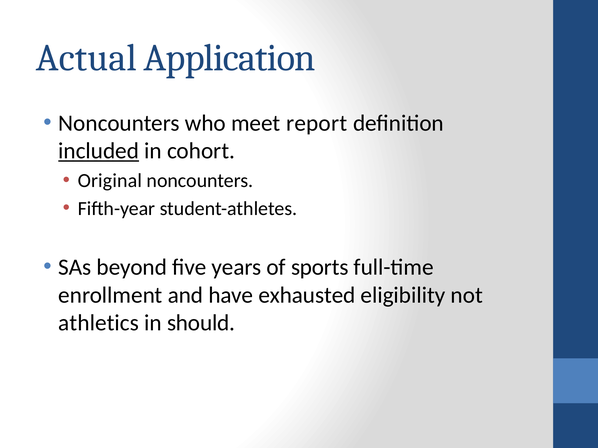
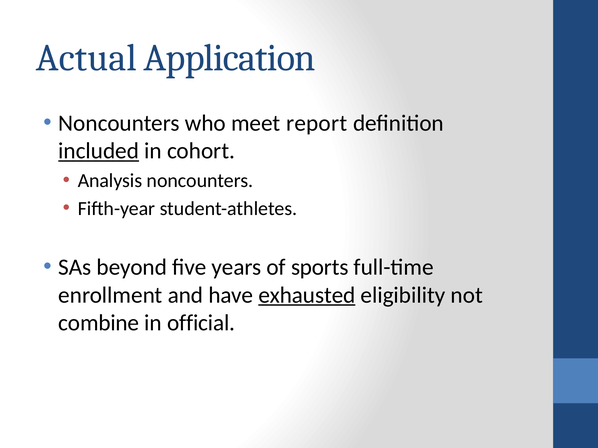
Original: Original -> Analysis (110, 181)
exhausted underline: none -> present (307, 295)
athletics: athletics -> combine (99, 323)
should: should -> official (201, 323)
